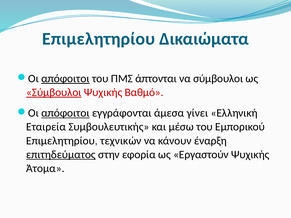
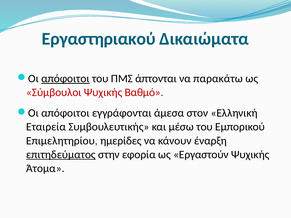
Επιμελητηρίου: Επιμελητηρίου -> Εργαστηριακού (99, 39)
να σύμβουλοι: σύμβουλοι -> παρακάτω (218, 79)
Σύμβουλοι underline: present -> none (54, 92)
απόφοιτοι underline: present -> none (65, 113)
γίνει: γίνει -> στον (197, 113)
τεχνικών: τεχνικών -> ημερίδες (121, 141)
